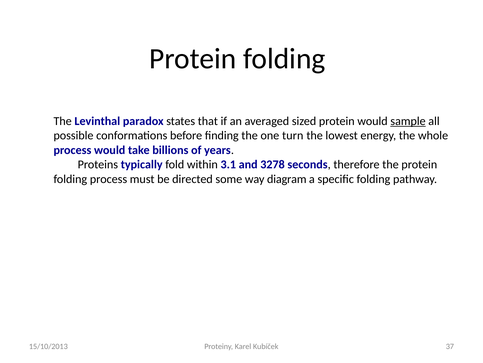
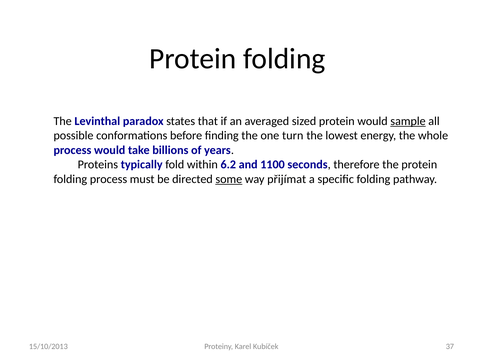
3.1: 3.1 -> 6.2 (228, 164)
3278: 3278 -> 1100 (273, 164)
some underline: none -> present (229, 179)
diagram: diagram -> přijímat (287, 179)
